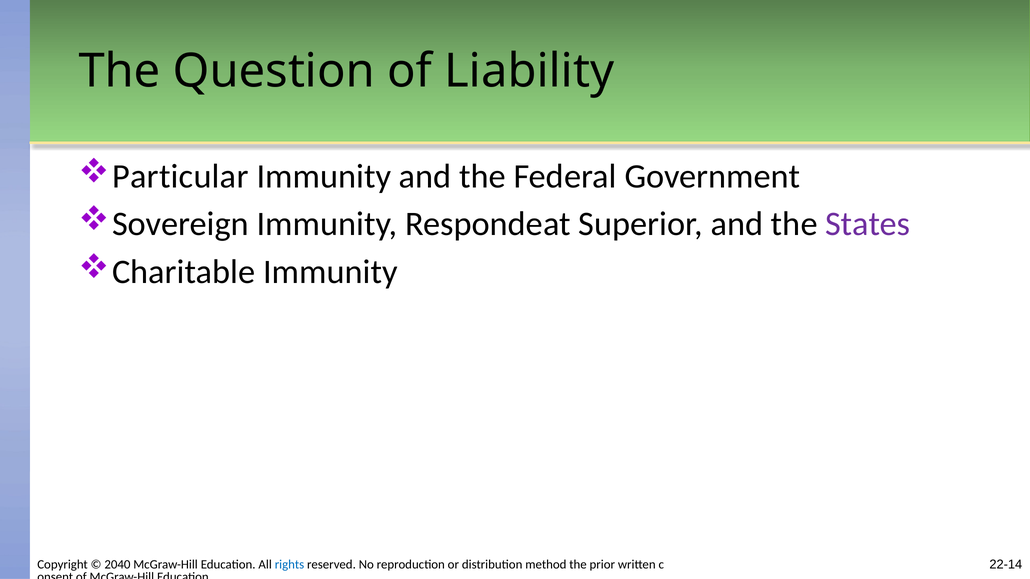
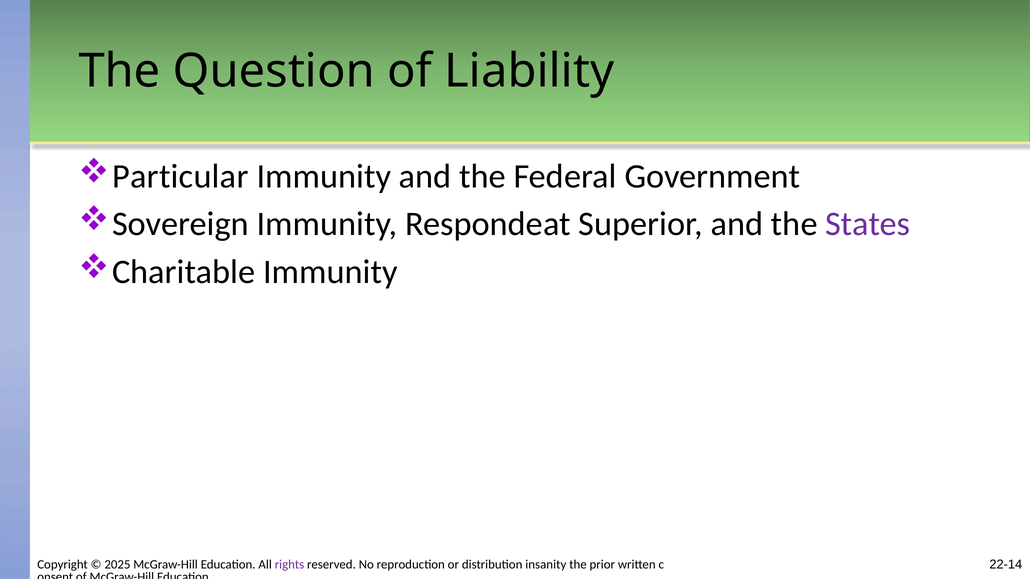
2040: 2040 -> 2025 (117, 565)
rights colour: blue -> purple (290, 565)
method: method -> insanity (546, 565)
